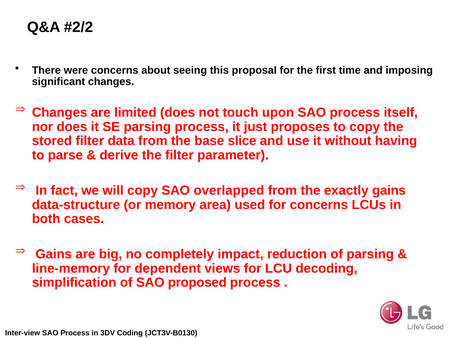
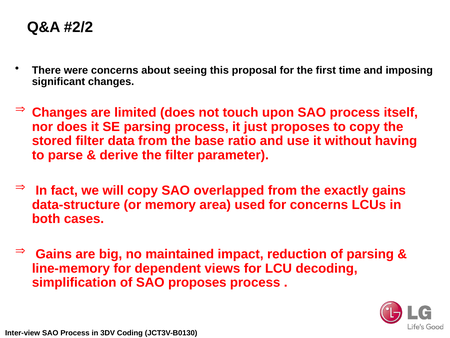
slice: slice -> ratio (242, 141)
completely: completely -> maintained (180, 254)
SAO proposed: proposed -> proposes (197, 282)
